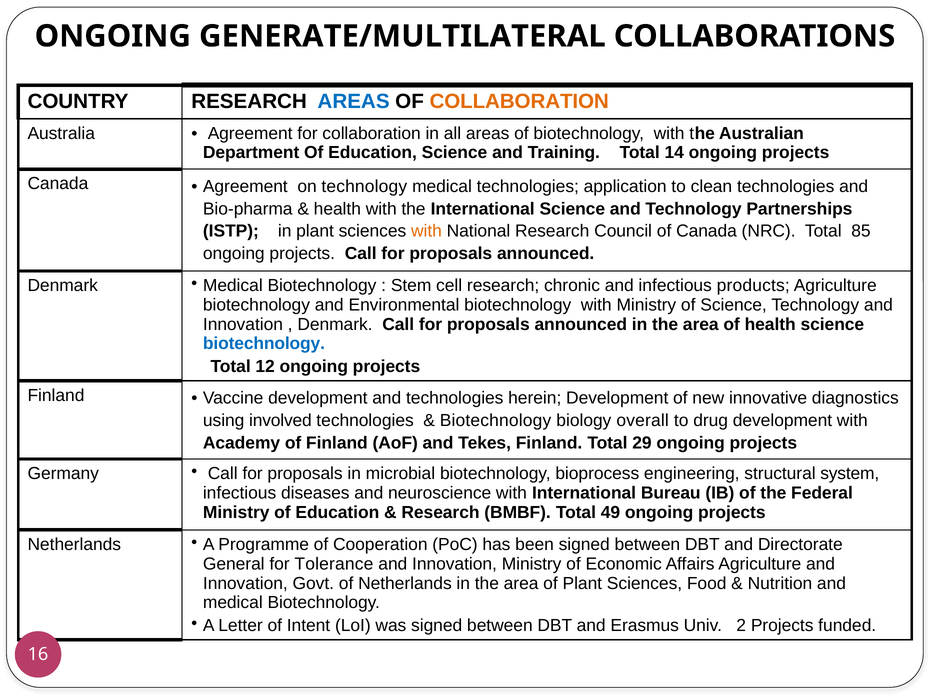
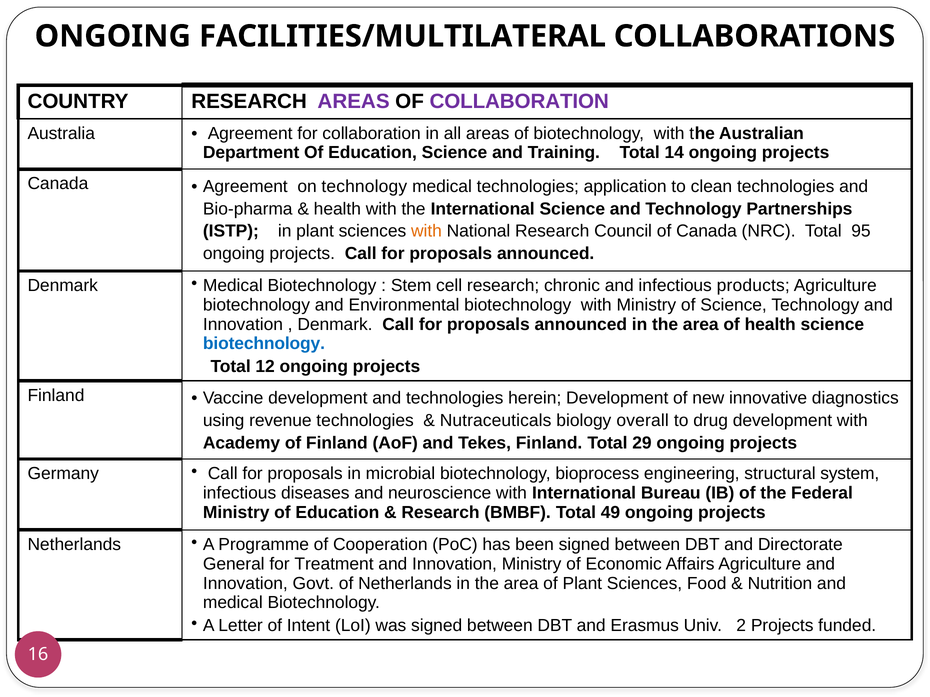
GENERATE/MULTILATERAL: GENERATE/MULTILATERAL -> FACILITIES/MULTILATERAL (402, 36)
AREAS colour: blue -> purple (354, 102)
COLLABORATION colour: orange -> purple (519, 102)
85: 85 -> 95 (861, 231)
involved: involved -> revenue (280, 421)
Biotechnology: Biotechnology -> Nutraceuticals (496, 421)
Tolerance: Tolerance -> Treatment (334, 564)
